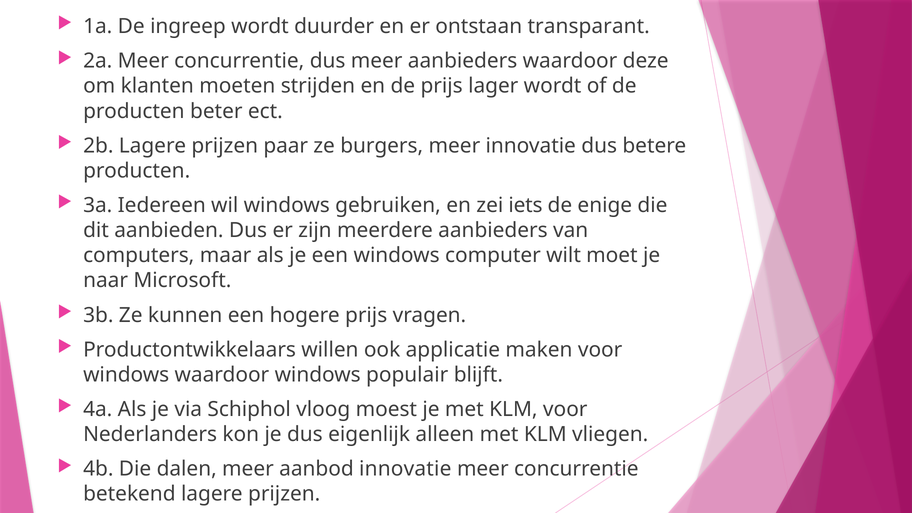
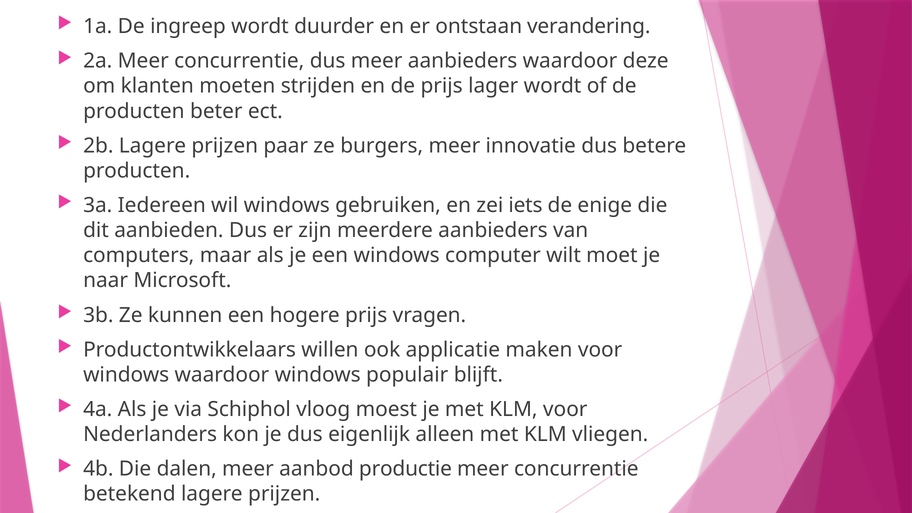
transparant: transparant -> verandering (589, 26)
aanbod innovatie: innovatie -> productie (405, 469)
